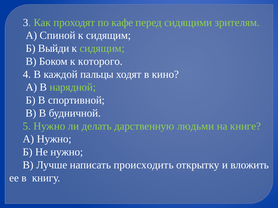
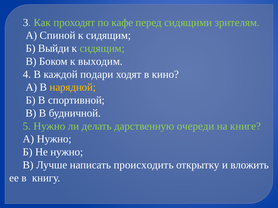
которого: которого -> выходим (100, 61)
пальцы: пальцы -> подари (97, 74)
нарядной colour: light green -> yellow (73, 87)
людьми: людьми -> очереди (196, 126)
